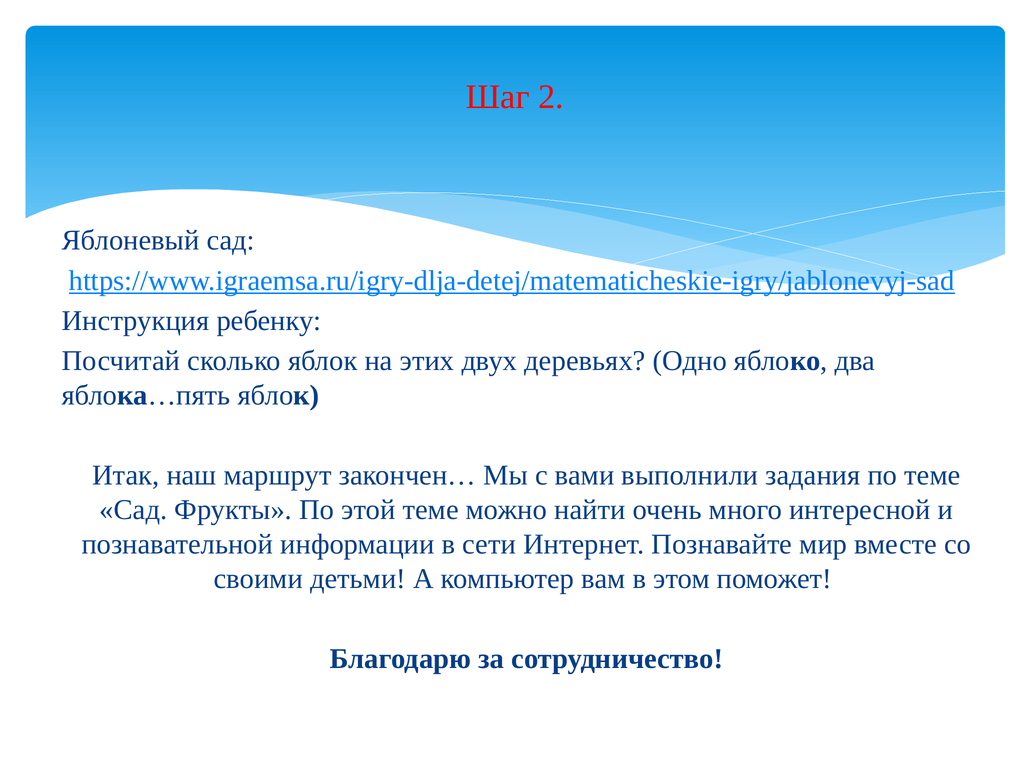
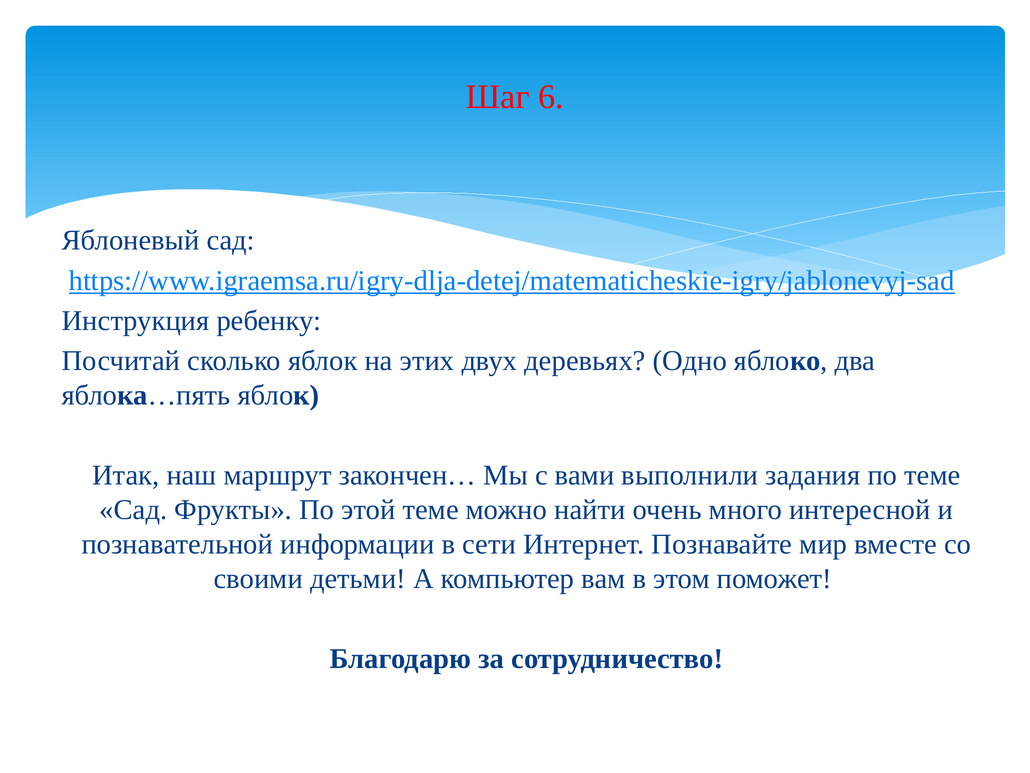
2: 2 -> 6 (551, 97)
